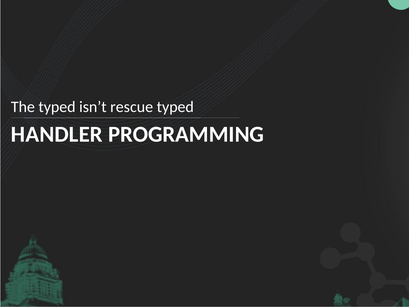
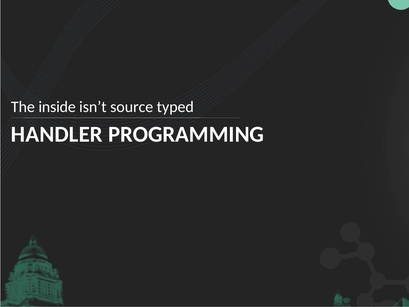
The typed: typed -> inside (57, 107)
rescue: rescue -> source (132, 107)
